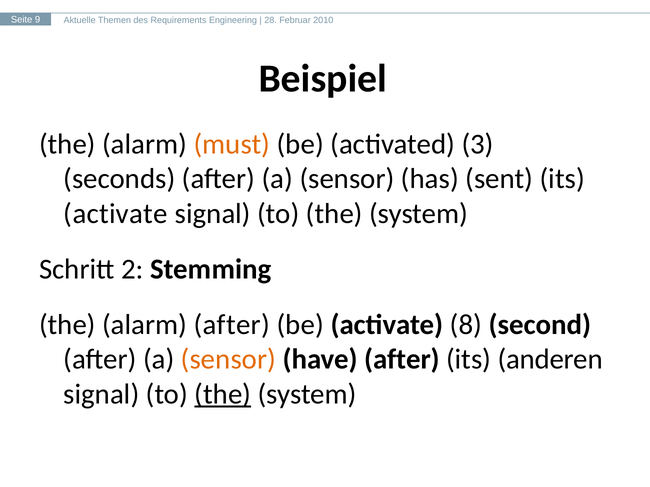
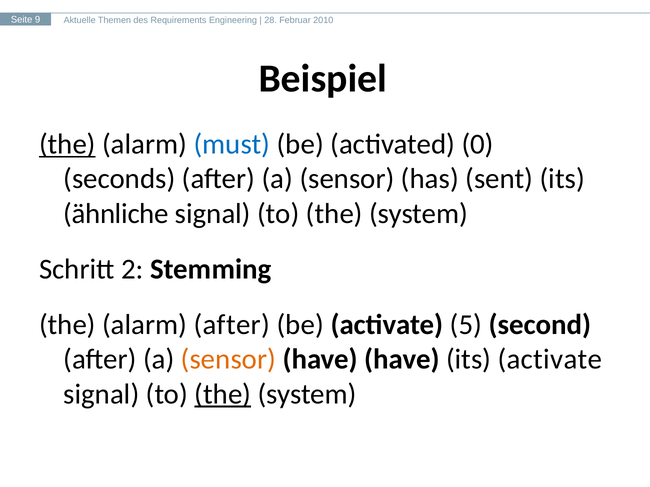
the underline: none -> present (67, 144)
must colour: orange -> blue (232, 144)
3: 3 -> 0 (478, 144)
activate: activate -> ähnliche (116, 214)
8: 8 -> 5 (466, 325)
have after: after -> have (402, 360)
its anderen: anderen -> activate (550, 360)
